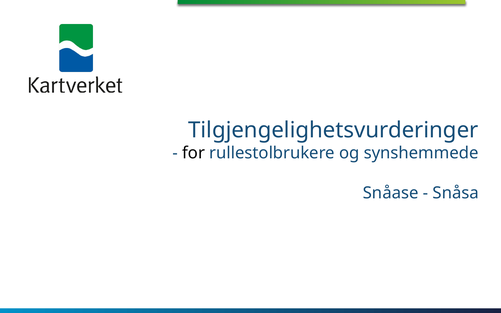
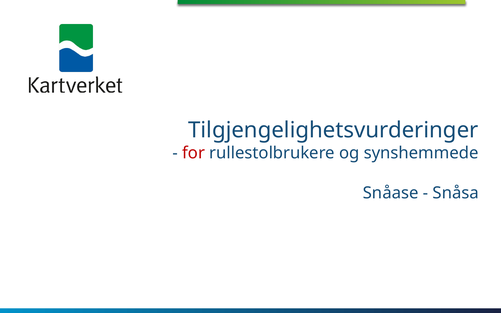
for colour: black -> red (194, 153)
